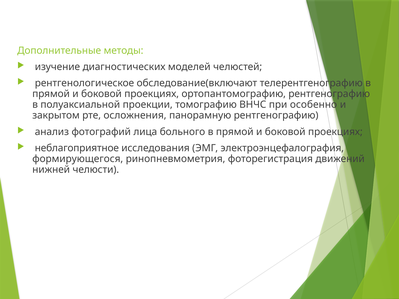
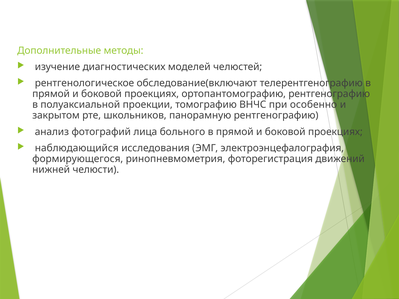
осложнения: осложнения -> школьников (135, 116)
неблагоприятное: неблагоприятное -> наблюдающийся (77, 148)
